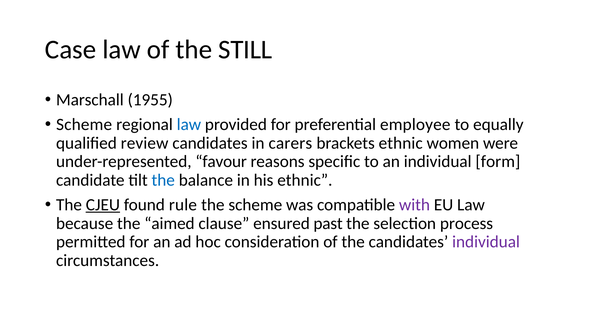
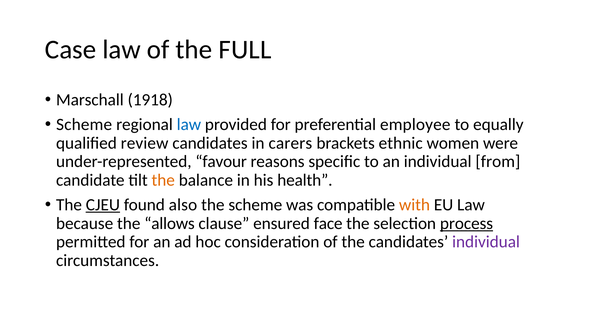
STILL: STILL -> FULL (245, 50)
1955: 1955 -> 1918 (150, 100)
form: form -> from (498, 162)
the colour: blue -> orange (163, 180)
his ethnic: ethnic -> health (305, 180)
rule: rule -> also (183, 205)
with colour: purple -> orange (414, 205)
aimed: aimed -> allows (169, 223)
past: past -> face (328, 223)
process underline: none -> present (466, 223)
